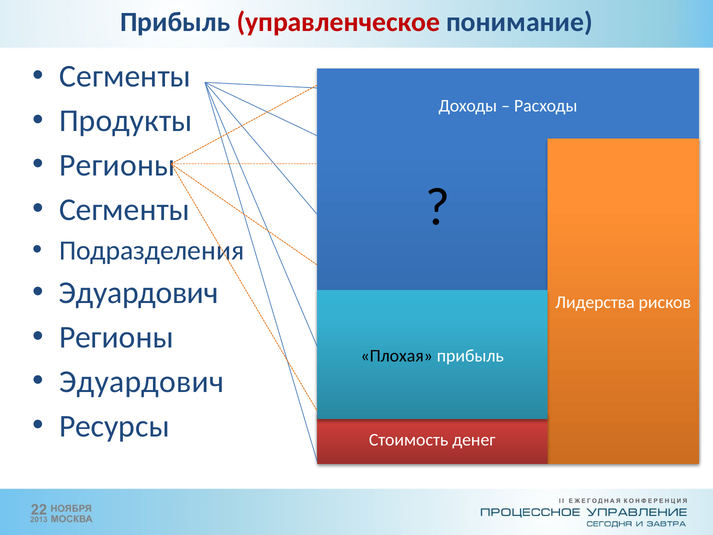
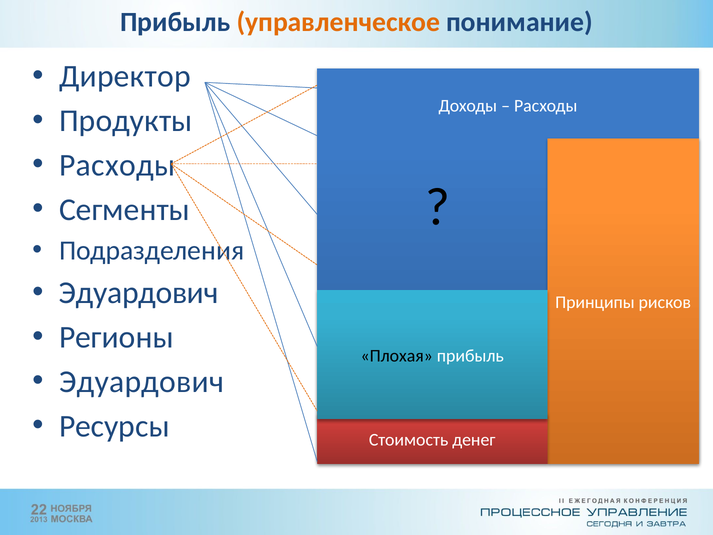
управленческое colour: red -> orange (338, 22)
Сегменты: Сегменты -> Директор (125, 76)
Регионы: Регионы -> Расходы (117, 165)
Лидерства: Лидерства -> Принципы (595, 302)
